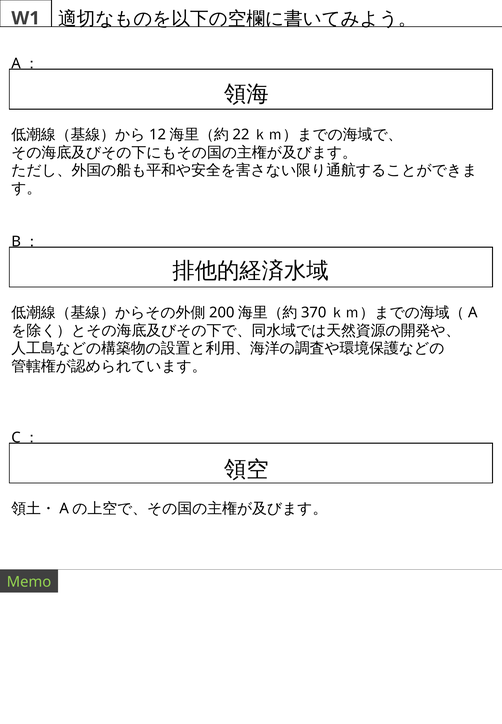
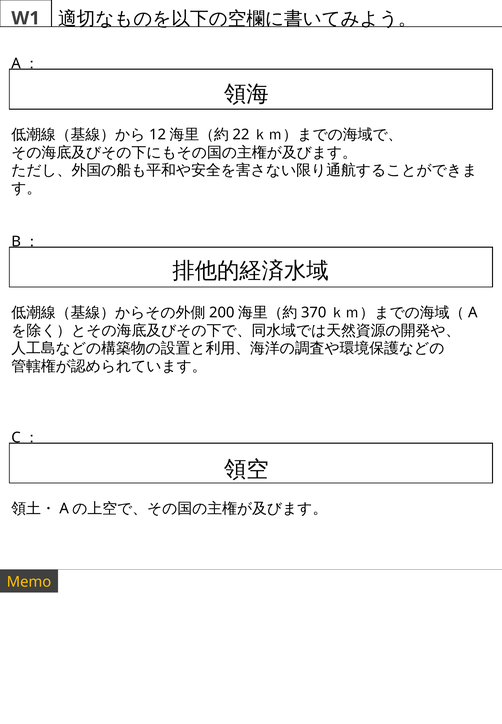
Memo colour: light green -> yellow (29, 583)
